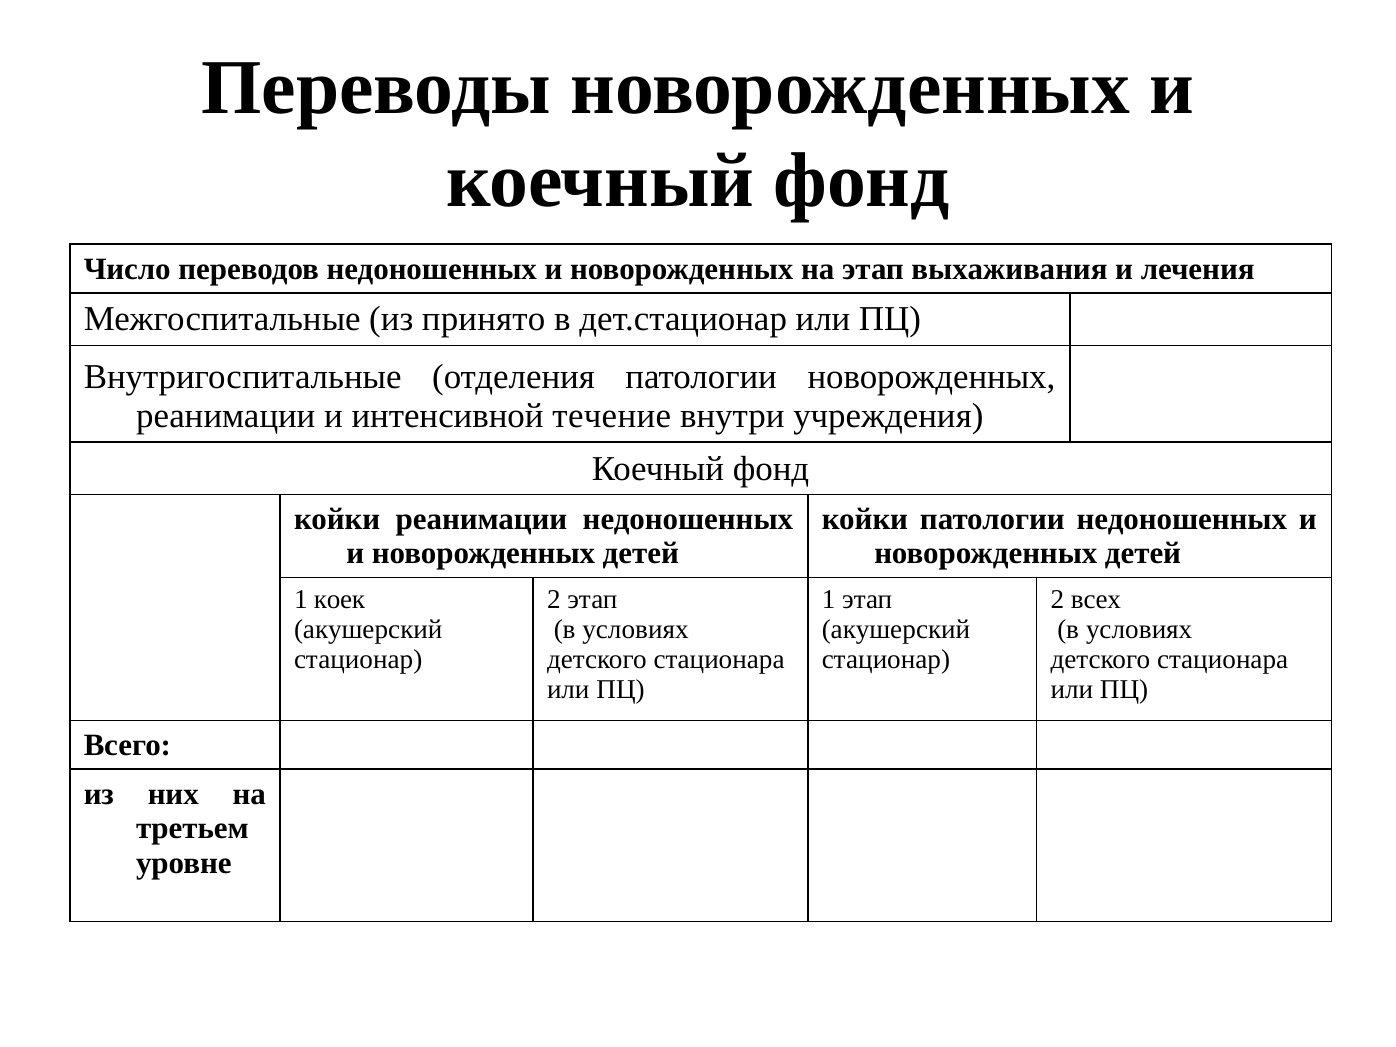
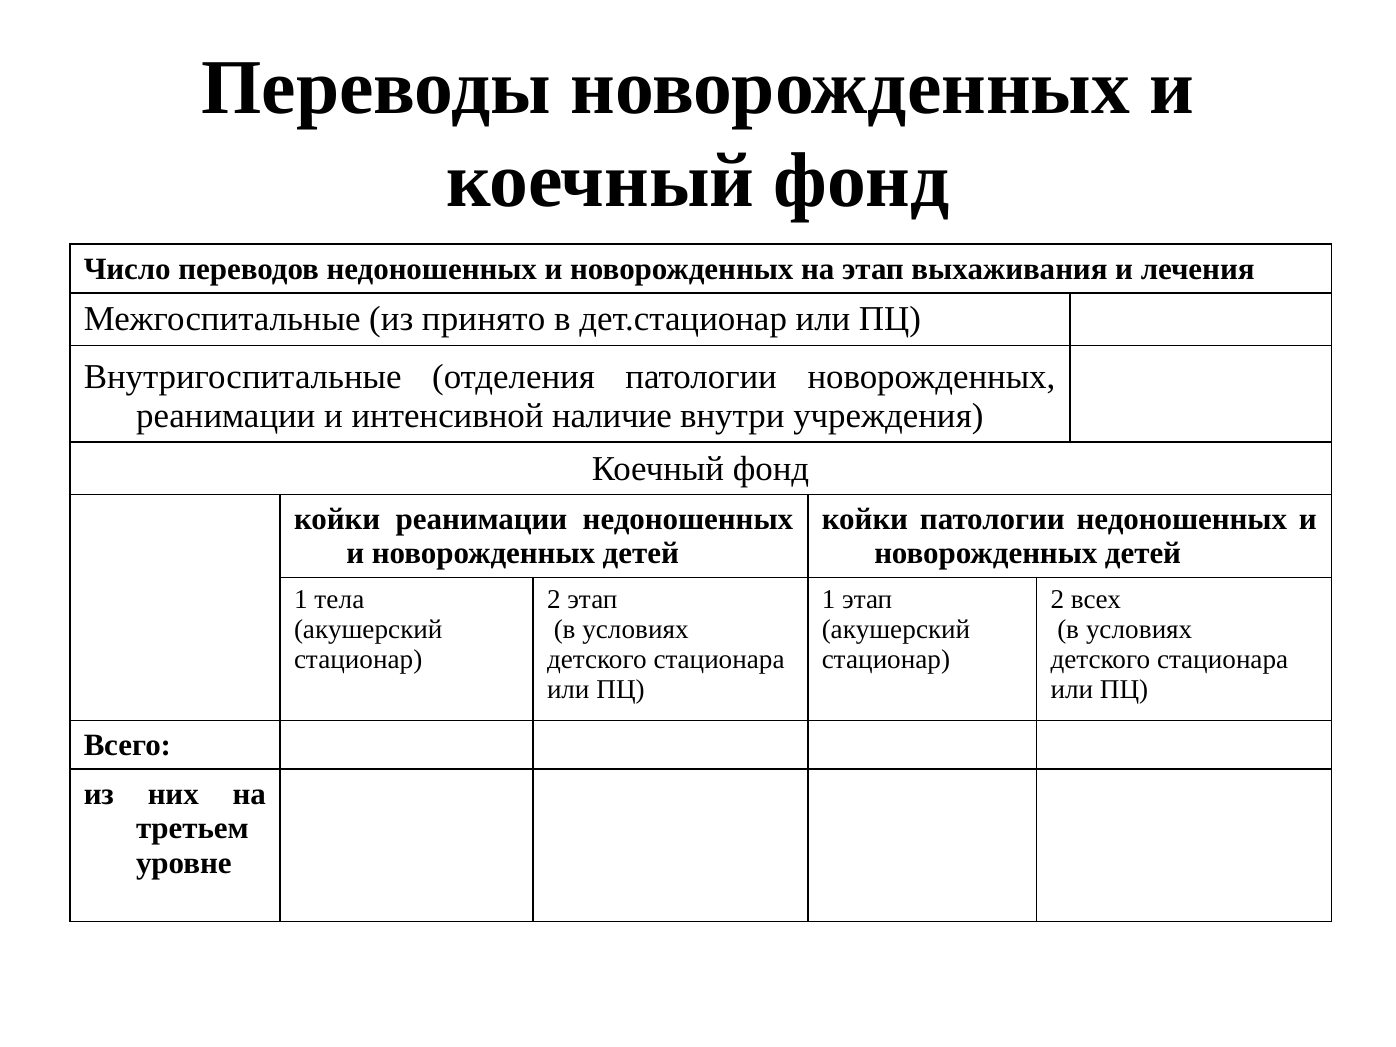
течение: течение -> наличие (612, 416)
коек: коек -> тела (339, 600)
